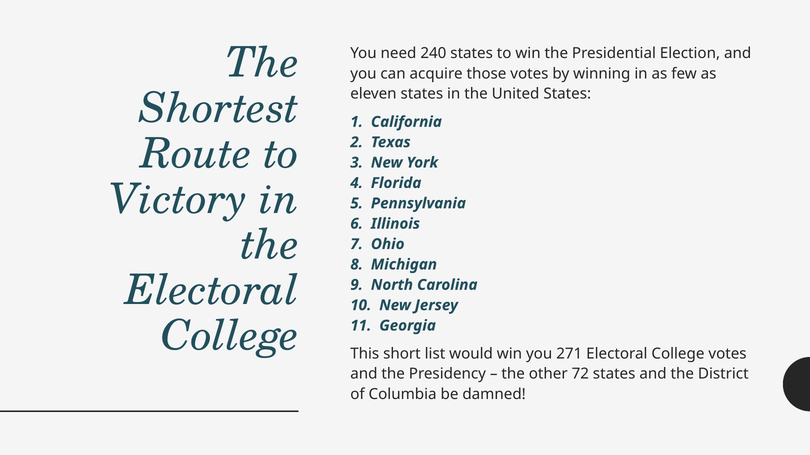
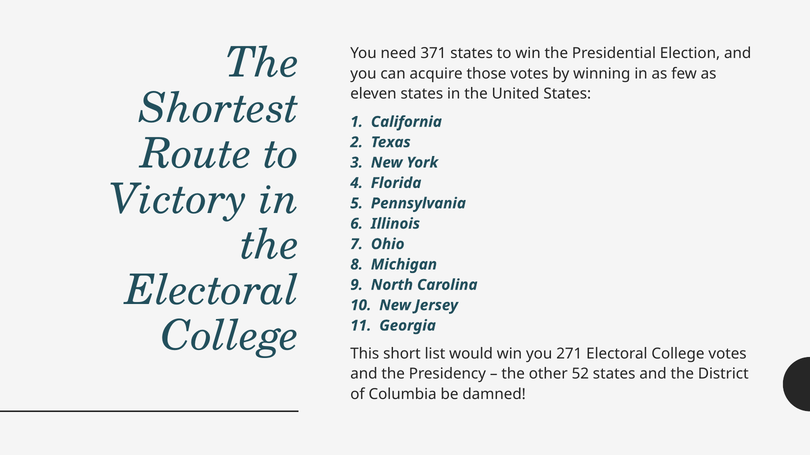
240: 240 -> 371 (433, 53)
72: 72 -> 52 (580, 374)
